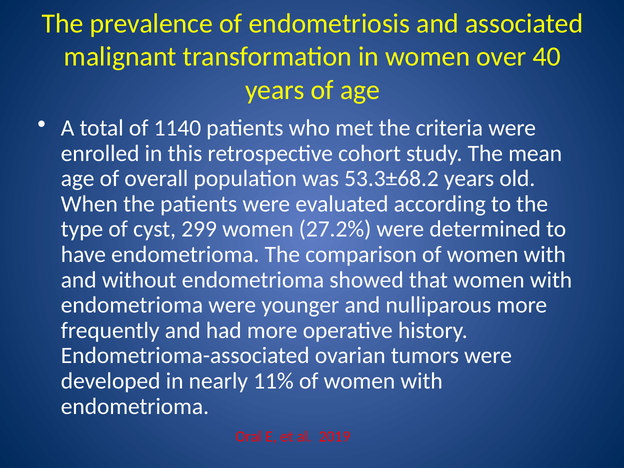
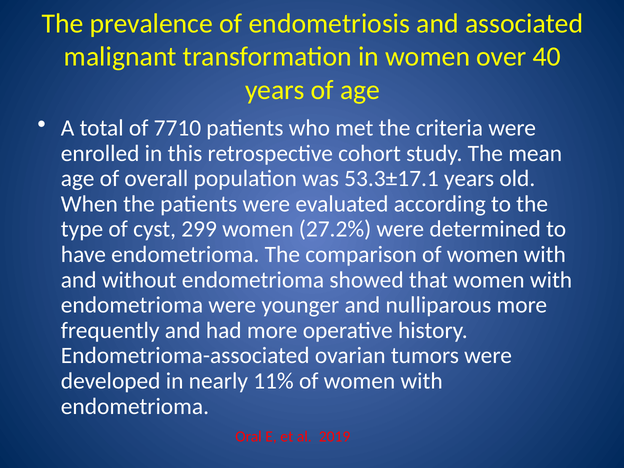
1140: 1140 -> 7710 (177, 128)
53.3±68.2: 53.3±68.2 -> 53.3±17.1 (392, 179)
